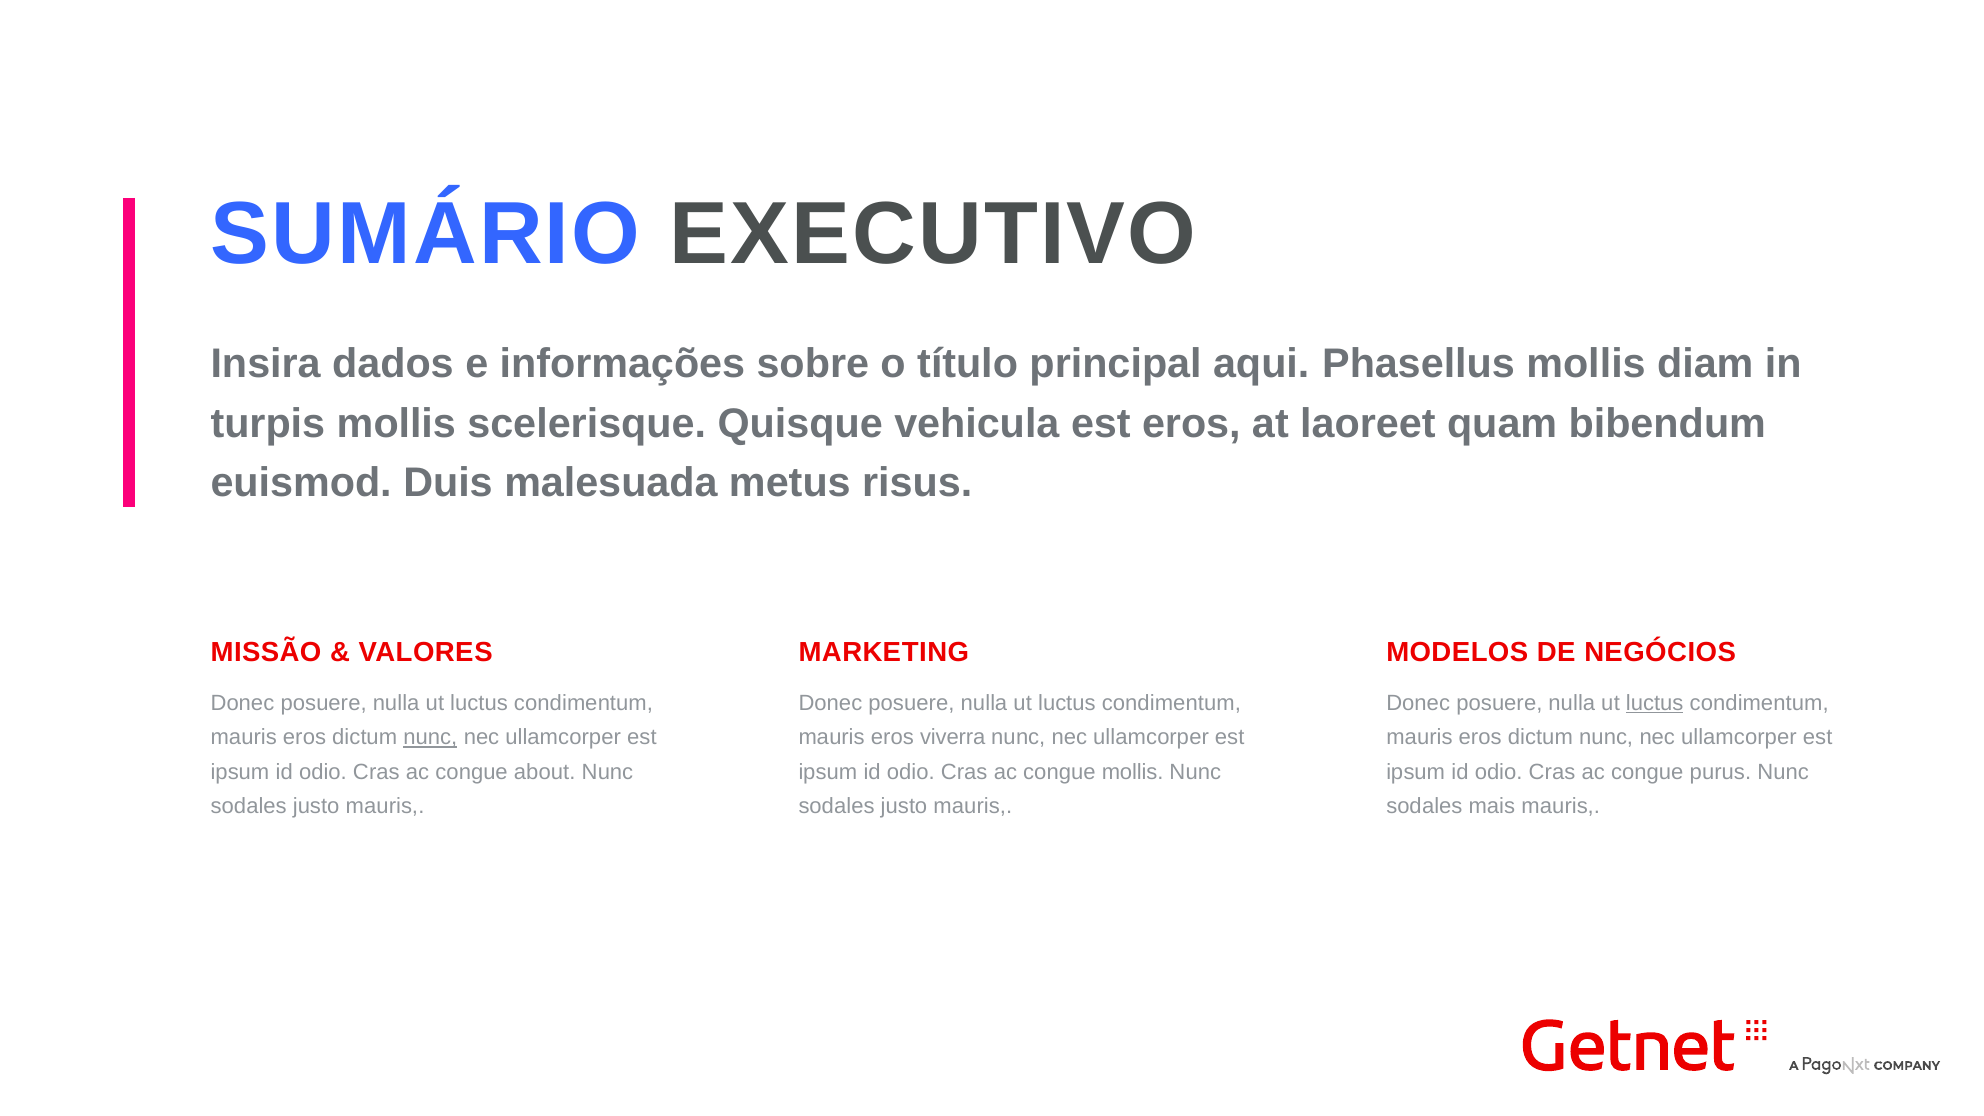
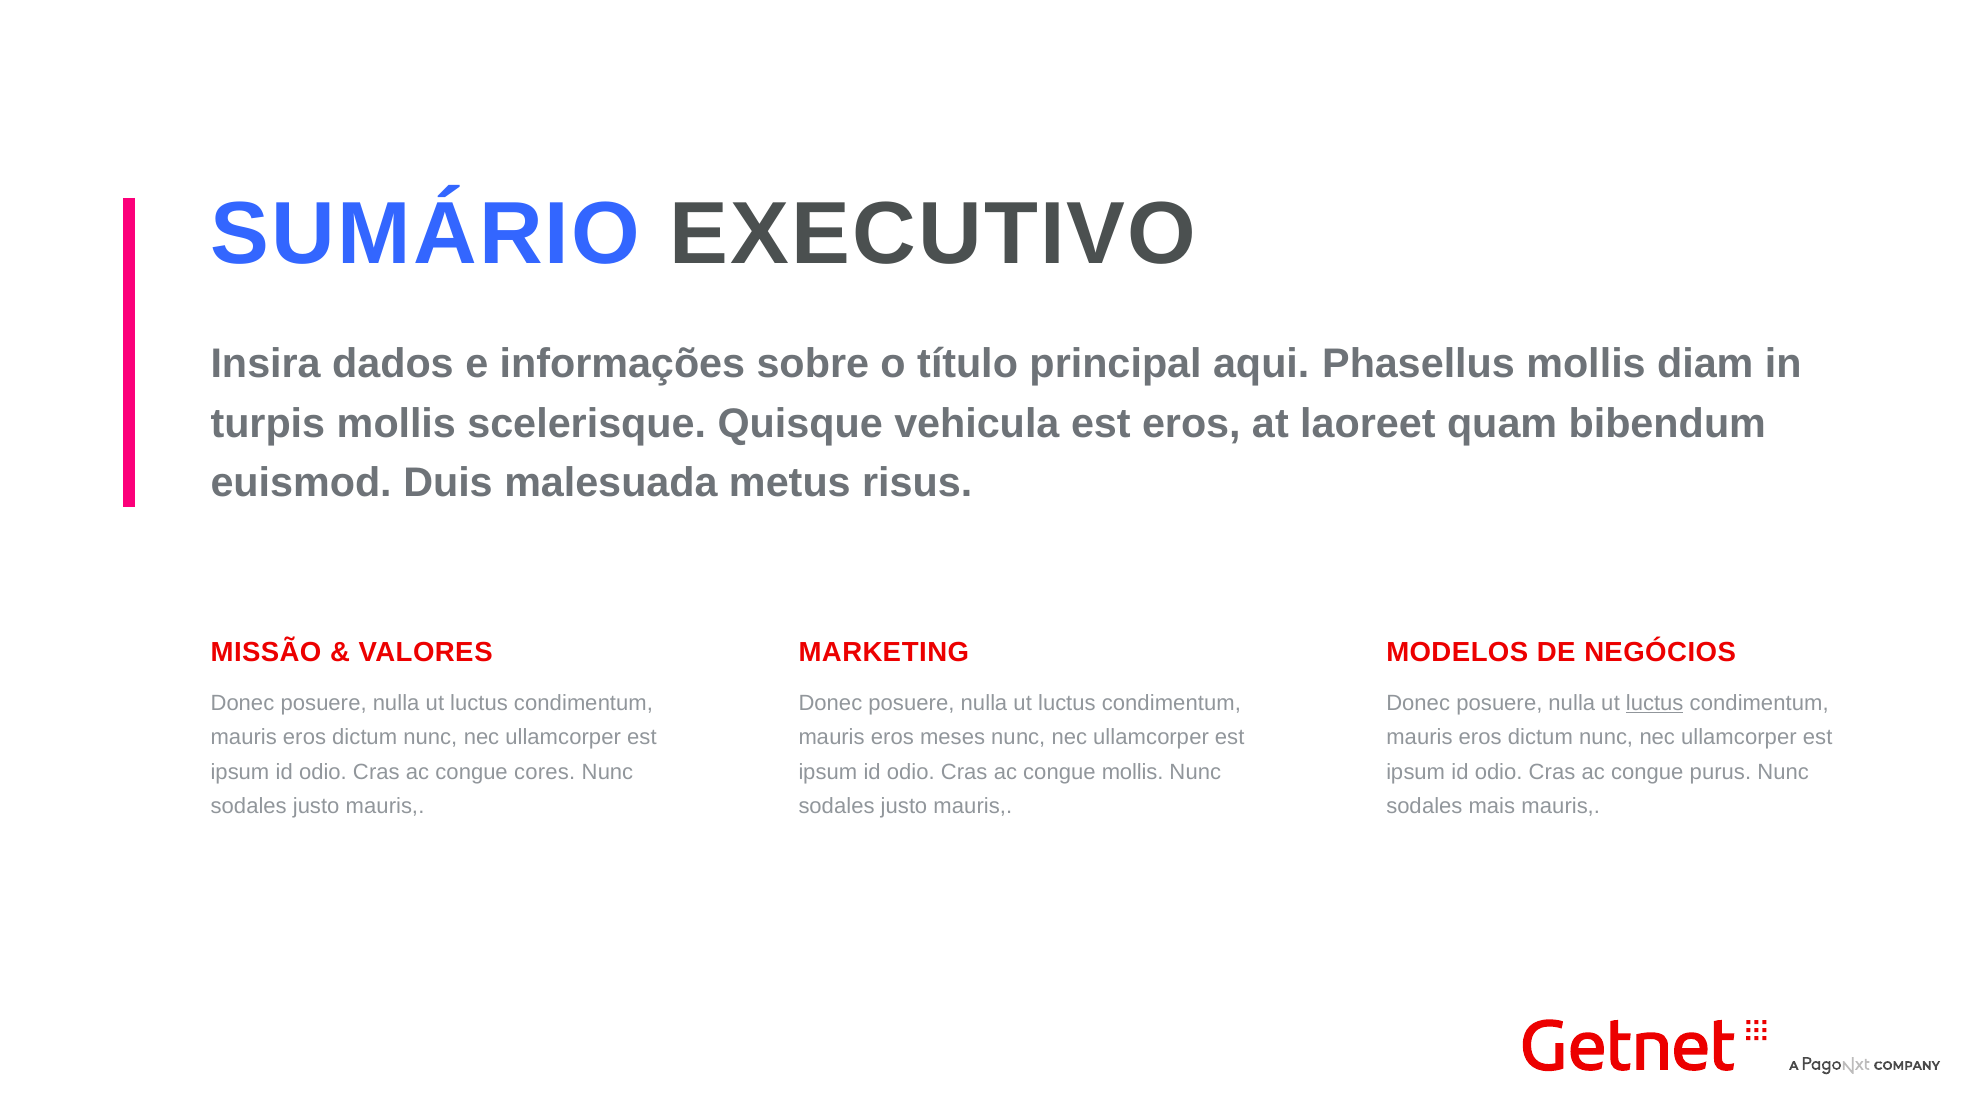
nunc underline: present -> none (430, 738)
viverra: viverra -> meses (953, 738)
about: about -> cores (545, 772)
